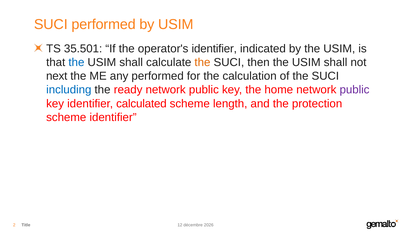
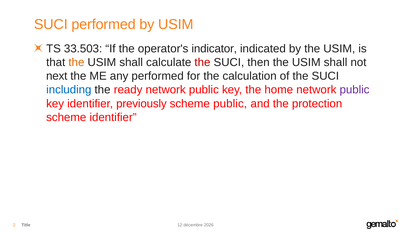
35.501: 35.501 -> 33.503 (83, 49)
operator's identifier: identifier -> indicator (214, 49)
the colour: blue -> orange (76, 62)
the colour: orange -> red (202, 62)
calculated: calculated -> previously (141, 103)
scheme length: length -> public (230, 103)
